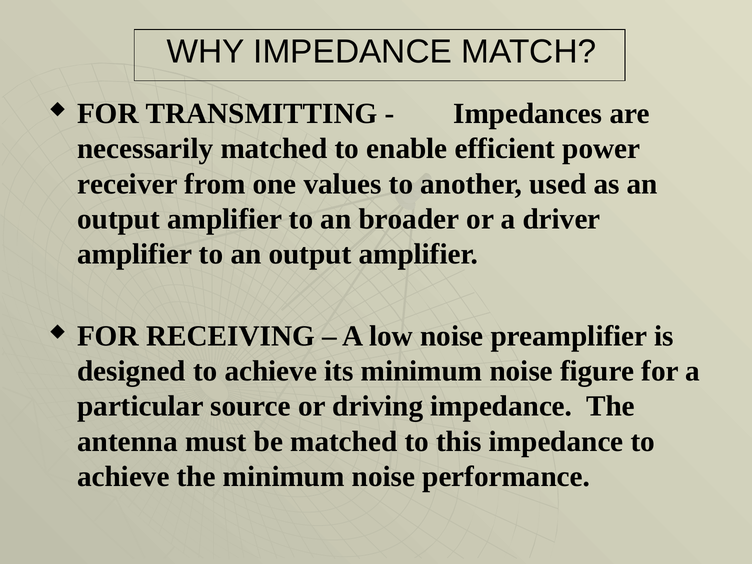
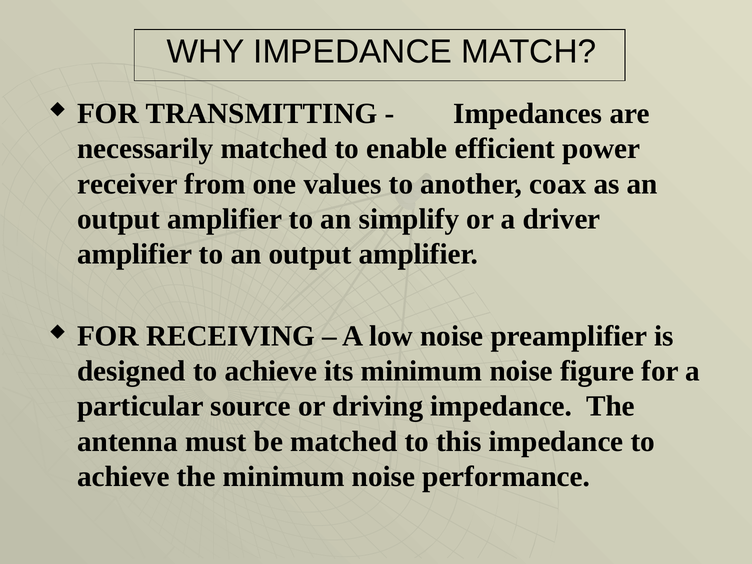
used: used -> coax (558, 184)
broader: broader -> simplify (409, 219)
